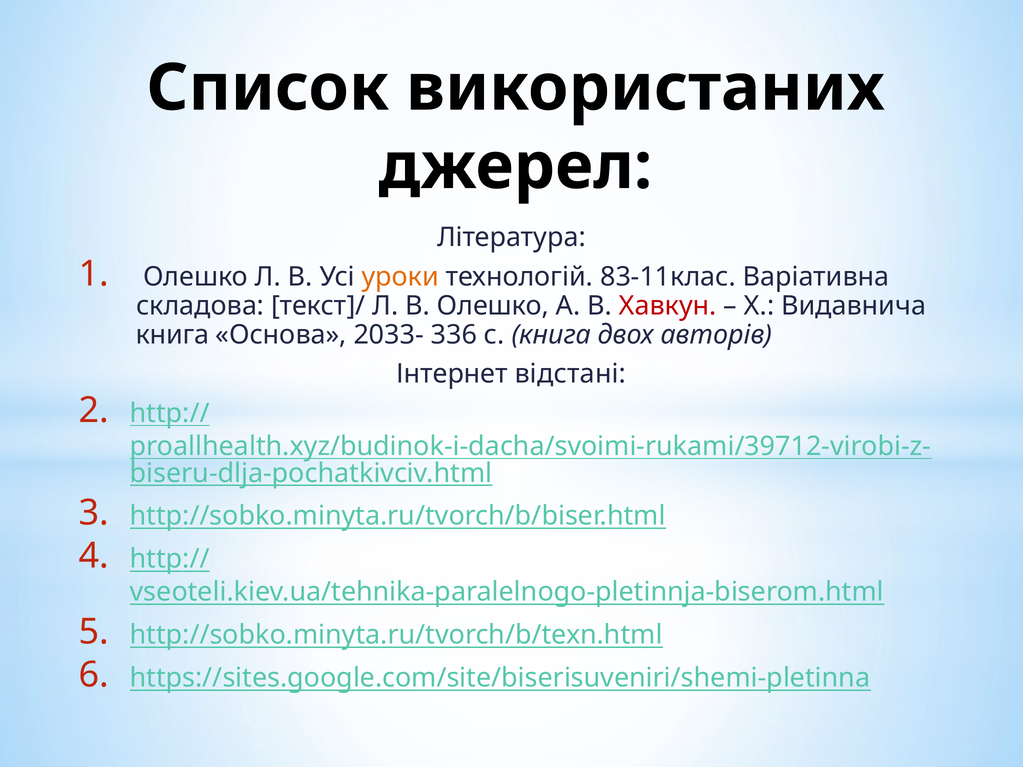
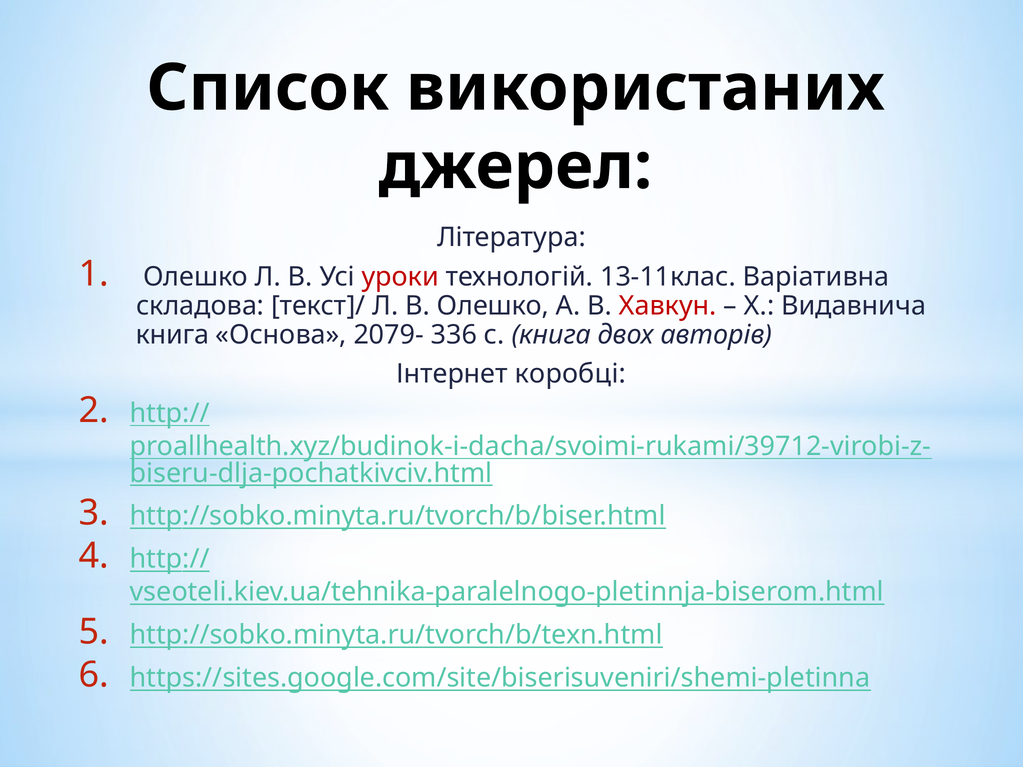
уроки colour: orange -> red (400, 277)
83-11клас: 83-11клас -> 13-11клас (668, 277)
2033-: 2033- -> 2079- (389, 335)
відстані: відстані -> коробці (570, 374)
